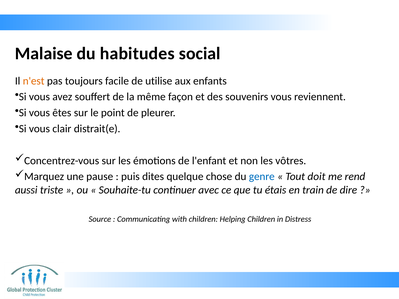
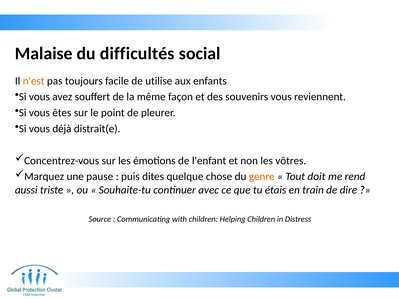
habitudes: habitudes -> difficultés (137, 53)
clair: clair -> déjà (62, 129)
genre colour: blue -> orange (262, 177)
